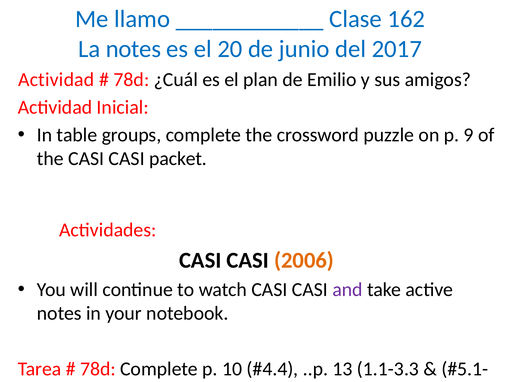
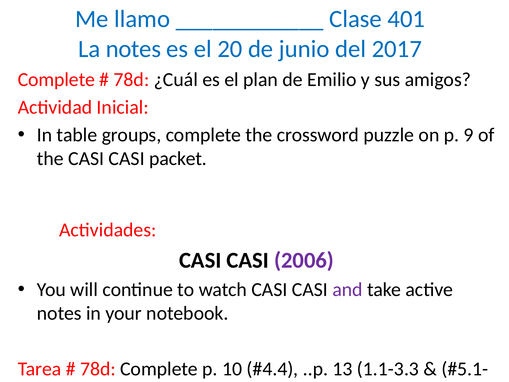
162: 162 -> 401 (406, 19)
Actividad: Actividad -> Complete (56, 79)
2006 colour: orange -> purple (304, 260)
